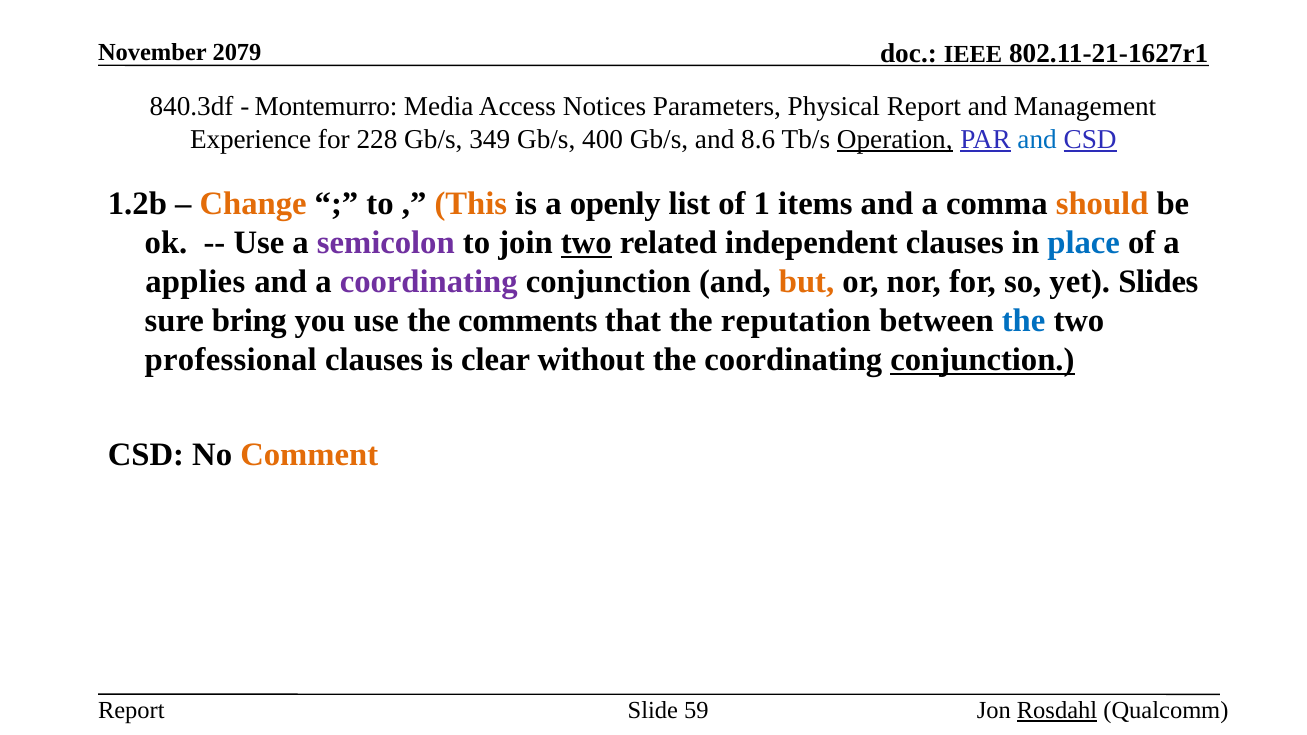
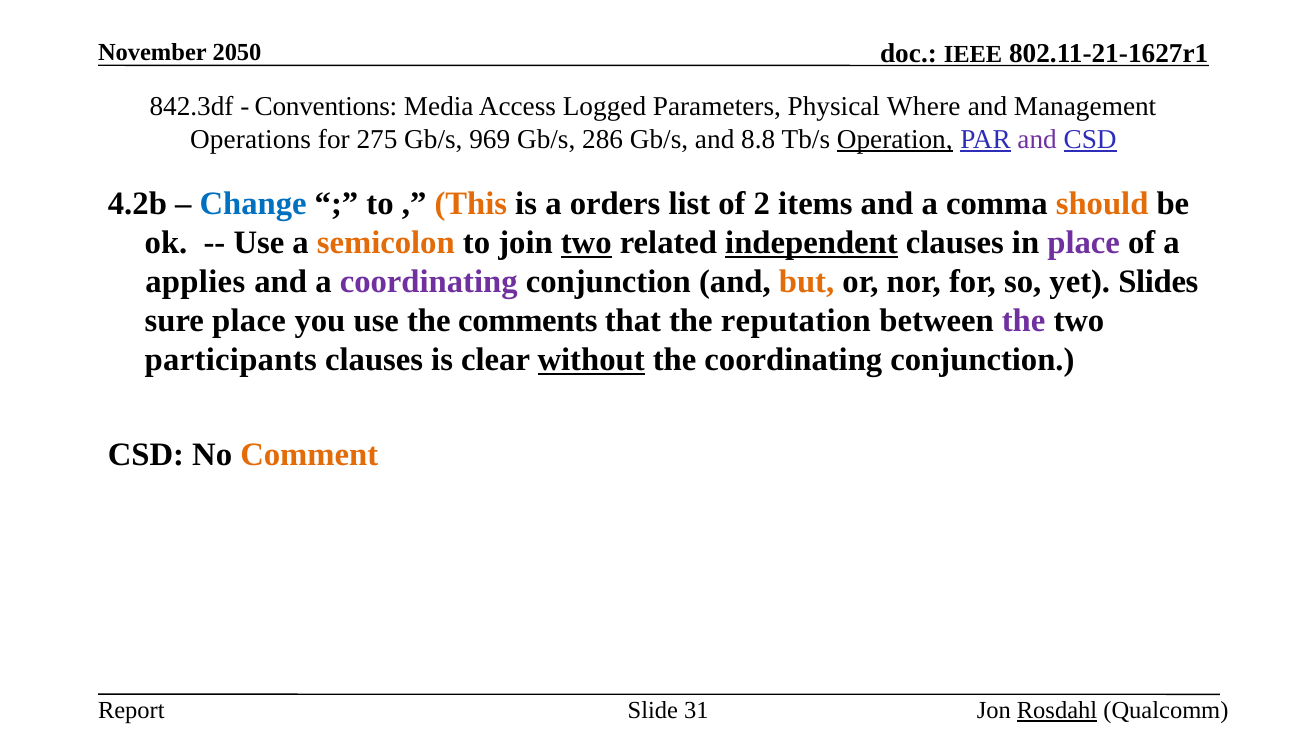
2079: 2079 -> 2050 (237, 52)
840.3df: 840.3df -> 842.3df (192, 106)
Montemurro: Montemurro -> Conventions (326, 106)
Notices: Notices -> Logged (604, 106)
Physical Report: Report -> Where (924, 106)
Experience: Experience -> Operations (251, 139)
228: 228 -> 275 (377, 139)
349: 349 -> 969 (490, 139)
400: 400 -> 286 (603, 139)
8.6: 8.6 -> 8.8 (758, 139)
and colour: blue -> purple (1037, 139)
1.2b: 1.2b -> 4.2b (137, 203)
Change colour: orange -> blue (253, 203)
openly: openly -> orders (615, 203)
1: 1 -> 2 (762, 203)
semicolon colour: purple -> orange (386, 243)
independent underline: none -> present (811, 243)
place colour: blue -> purple (1084, 243)
sure bring: bring -> place (249, 321)
the colour: blue -> purple (1024, 321)
professional: professional -> participants (231, 360)
without underline: none -> present (591, 360)
conjunction underline: present -> none (982, 360)
59: 59 -> 31 (696, 711)
